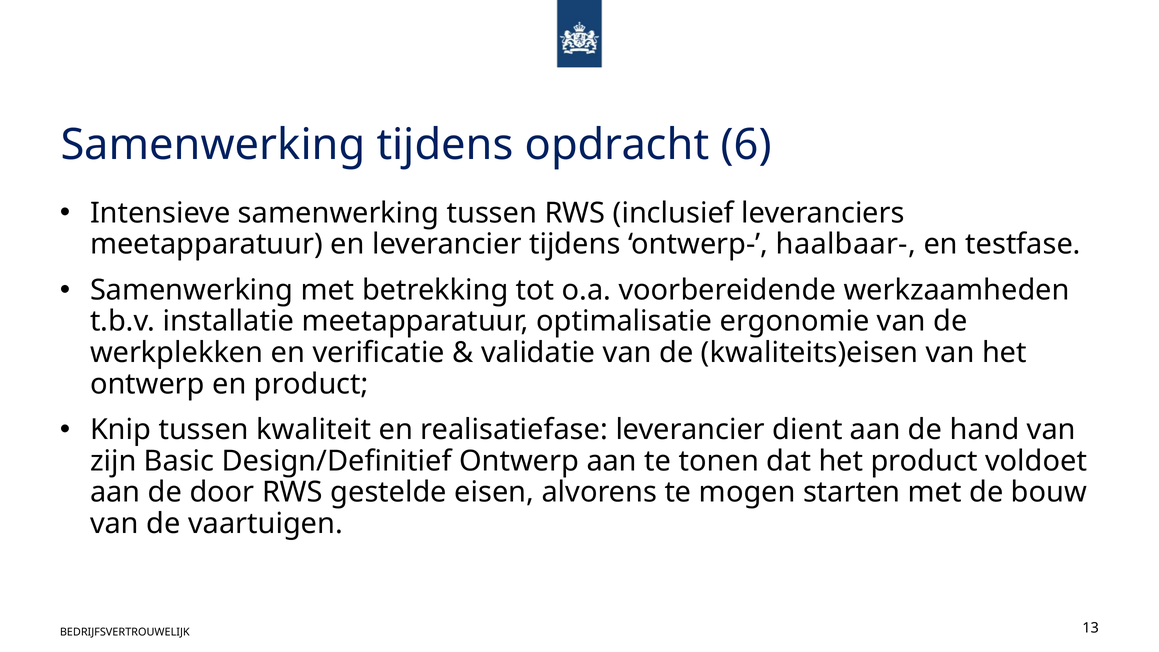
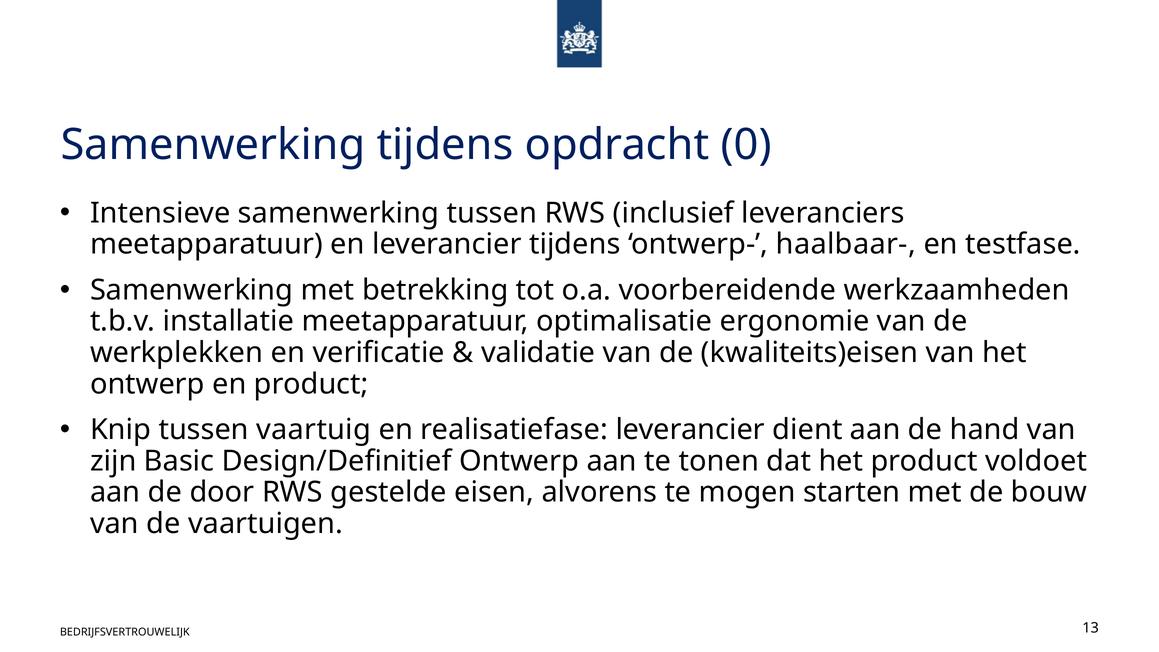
6: 6 -> 0 (746, 145)
kwaliteit: kwaliteit -> vaartuig (314, 430)
